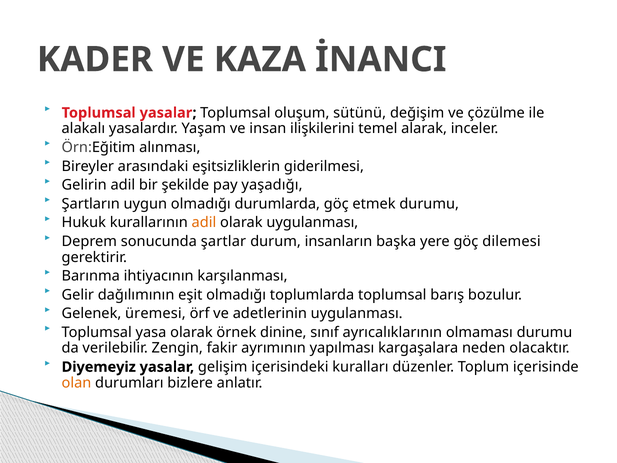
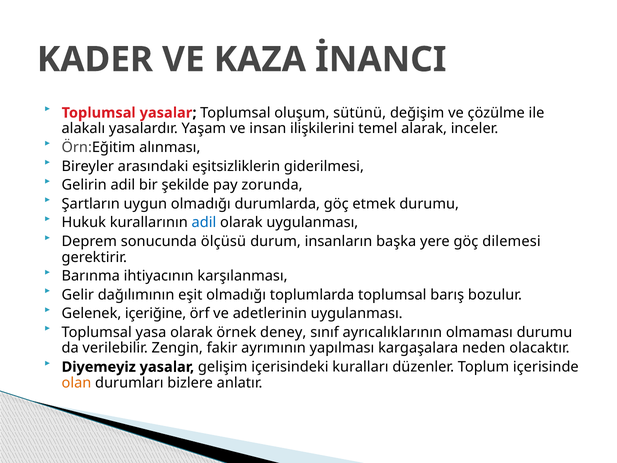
yaşadığı: yaşadığı -> zorunda (272, 185)
adil colour: orange -> blue (204, 223)
şartlar: şartlar -> ölçüsü (223, 241)
üremesi: üremesi -> içeriğine (156, 313)
dinine: dinine -> deney (283, 332)
